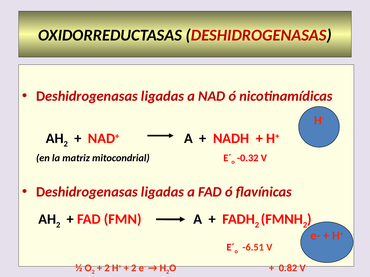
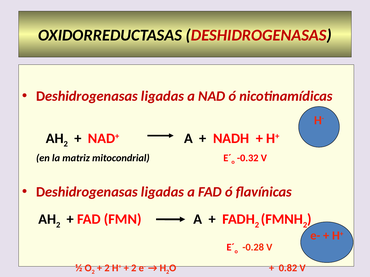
-6.51: -6.51 -> -0.28 (253, 248)
